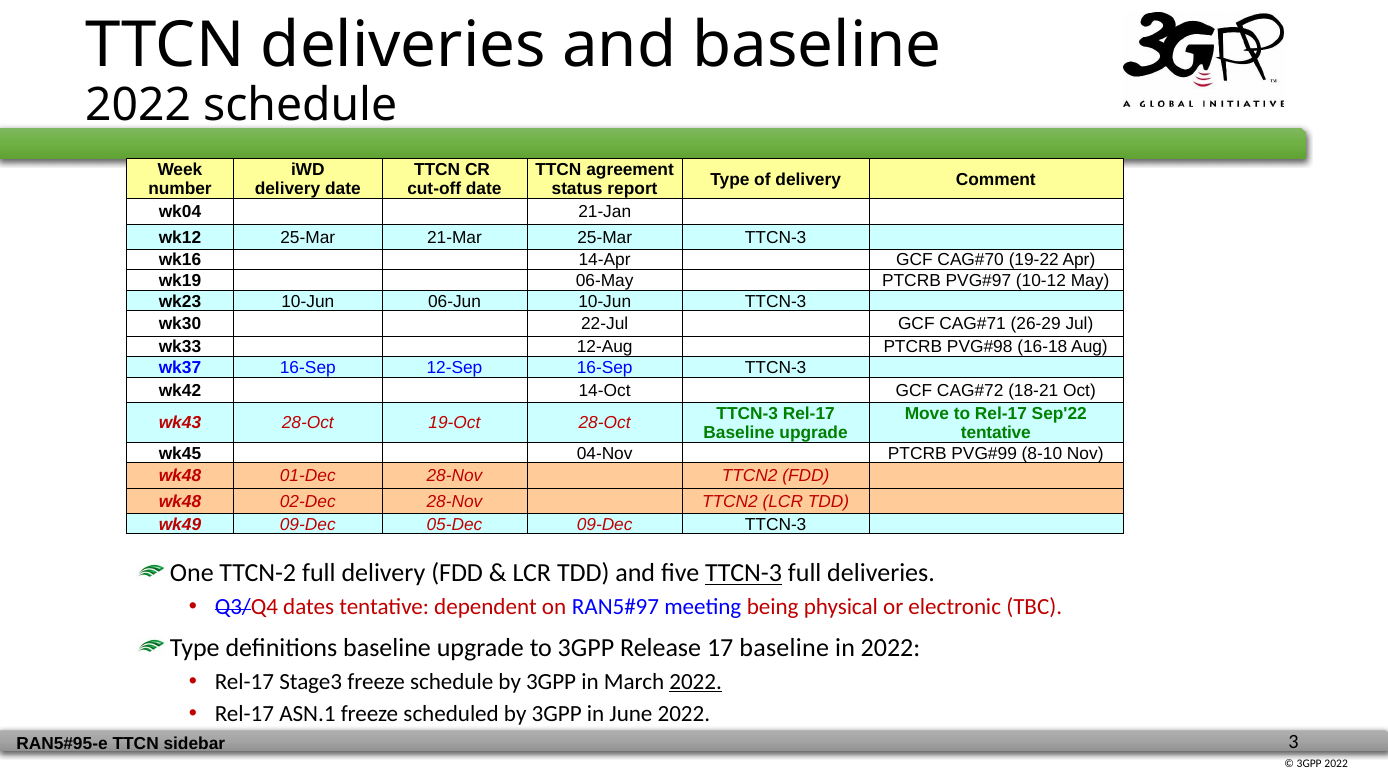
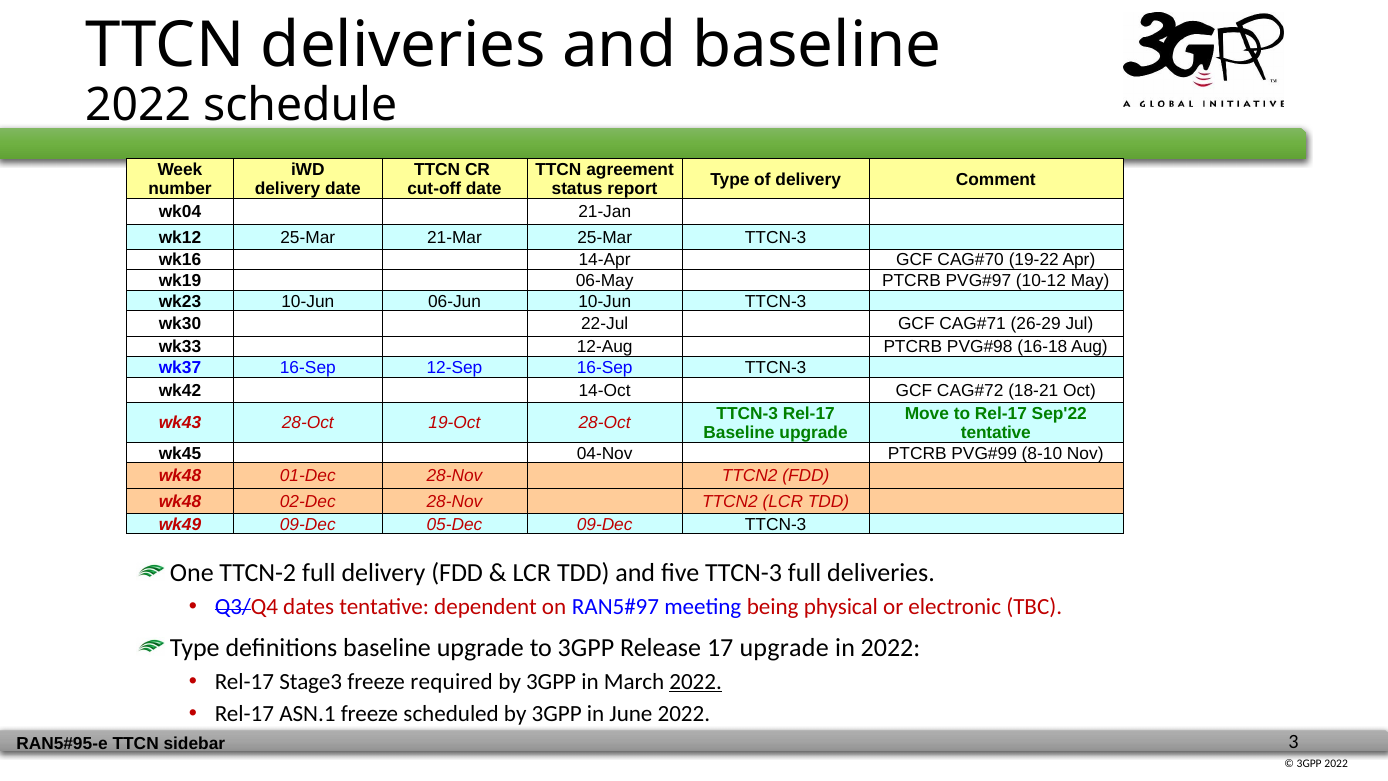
TTCN-3 underline: present -> none (744, 573)
17 baseline: baseline -> upgrade (784, 648)
freeze schedule: schedule -> required (452, 681)
